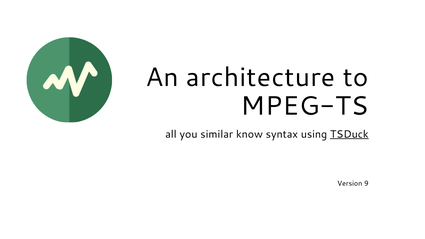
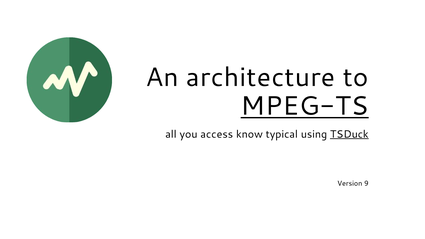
MPEG-TS underline: none -> present (305, 106)
similar: similar -> access (217, 134)
syntax: syntax -> typical (282, 134)
